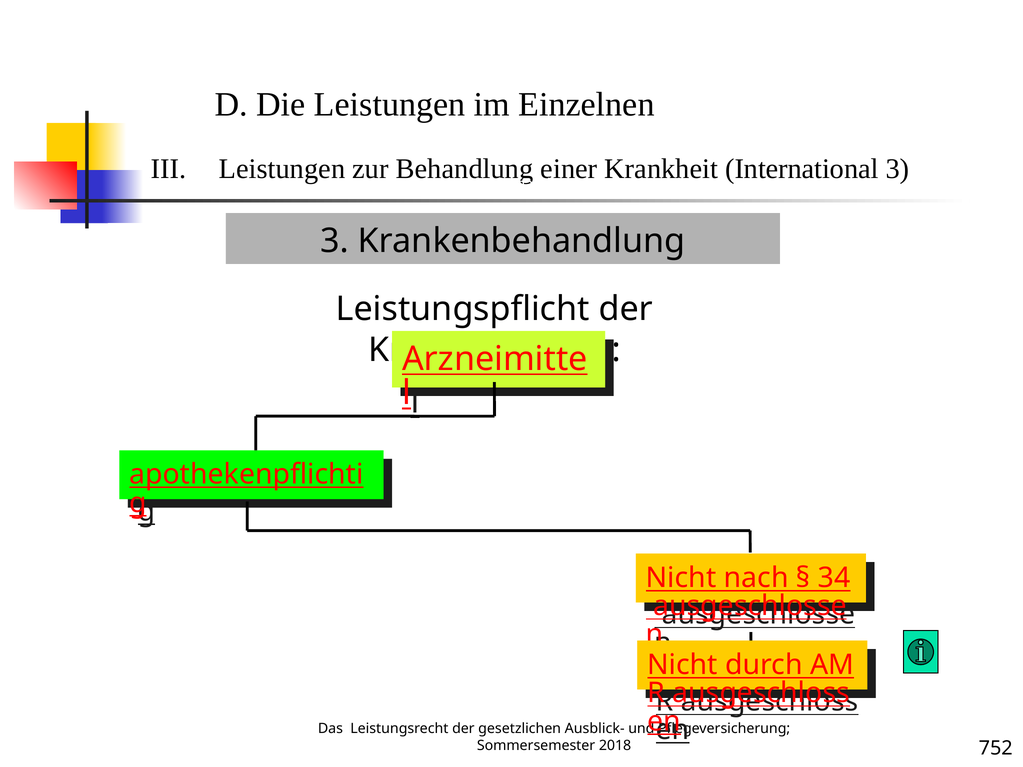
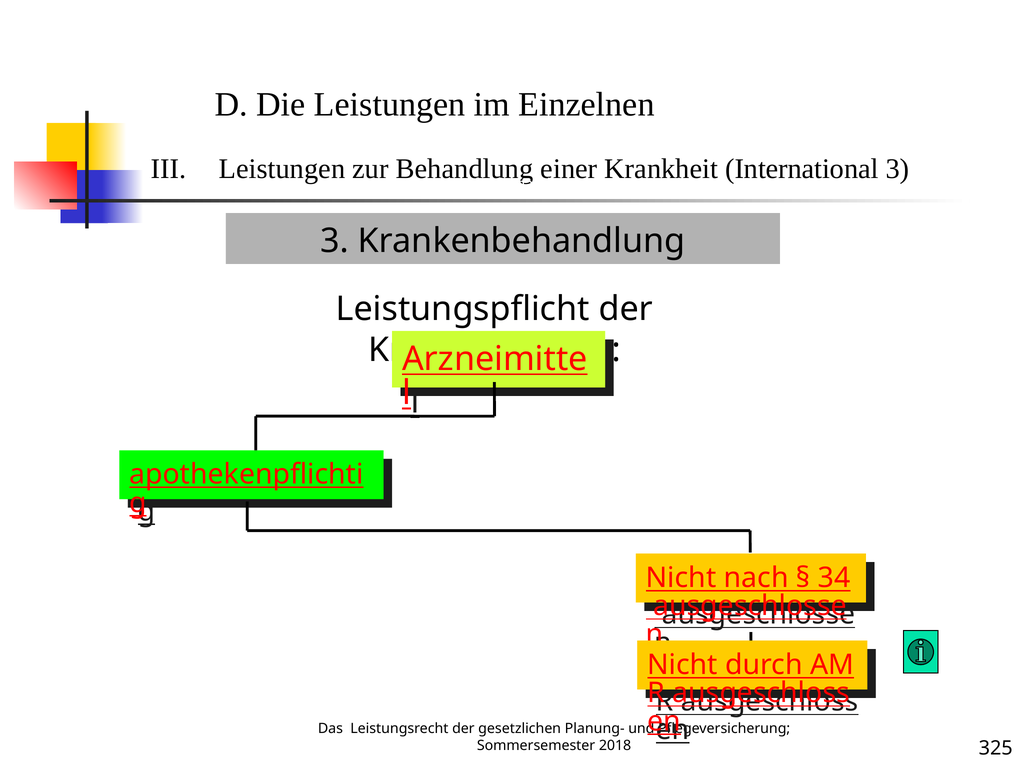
Ausblick-: Ausblick- -> Planung- (595, 729)
752: 752 -> 325 (996, 748)
